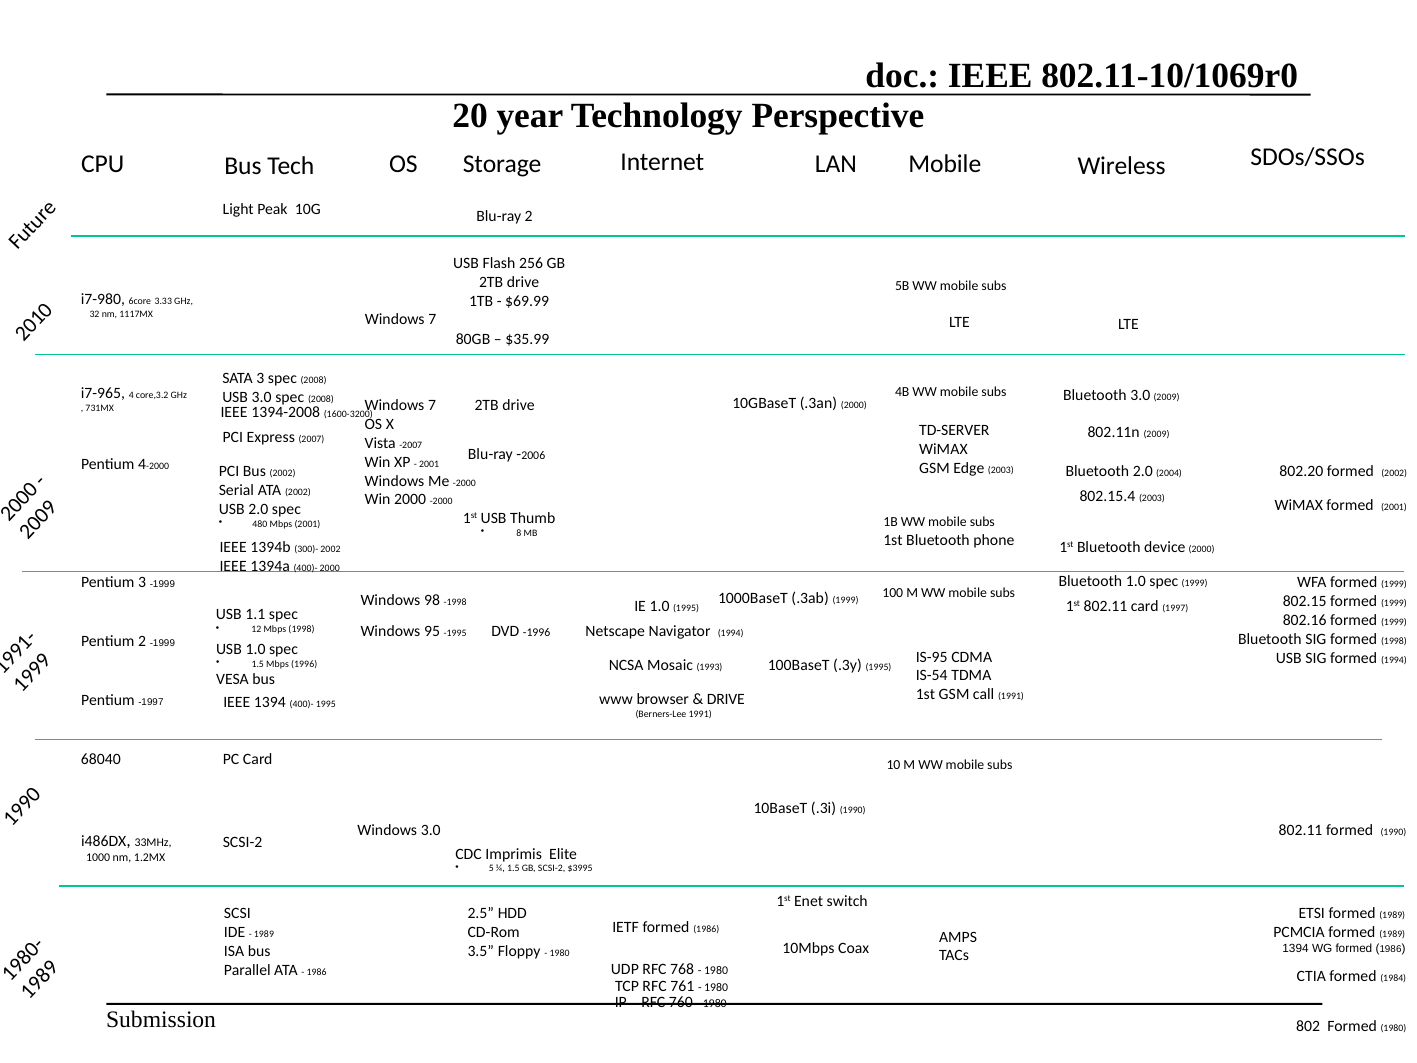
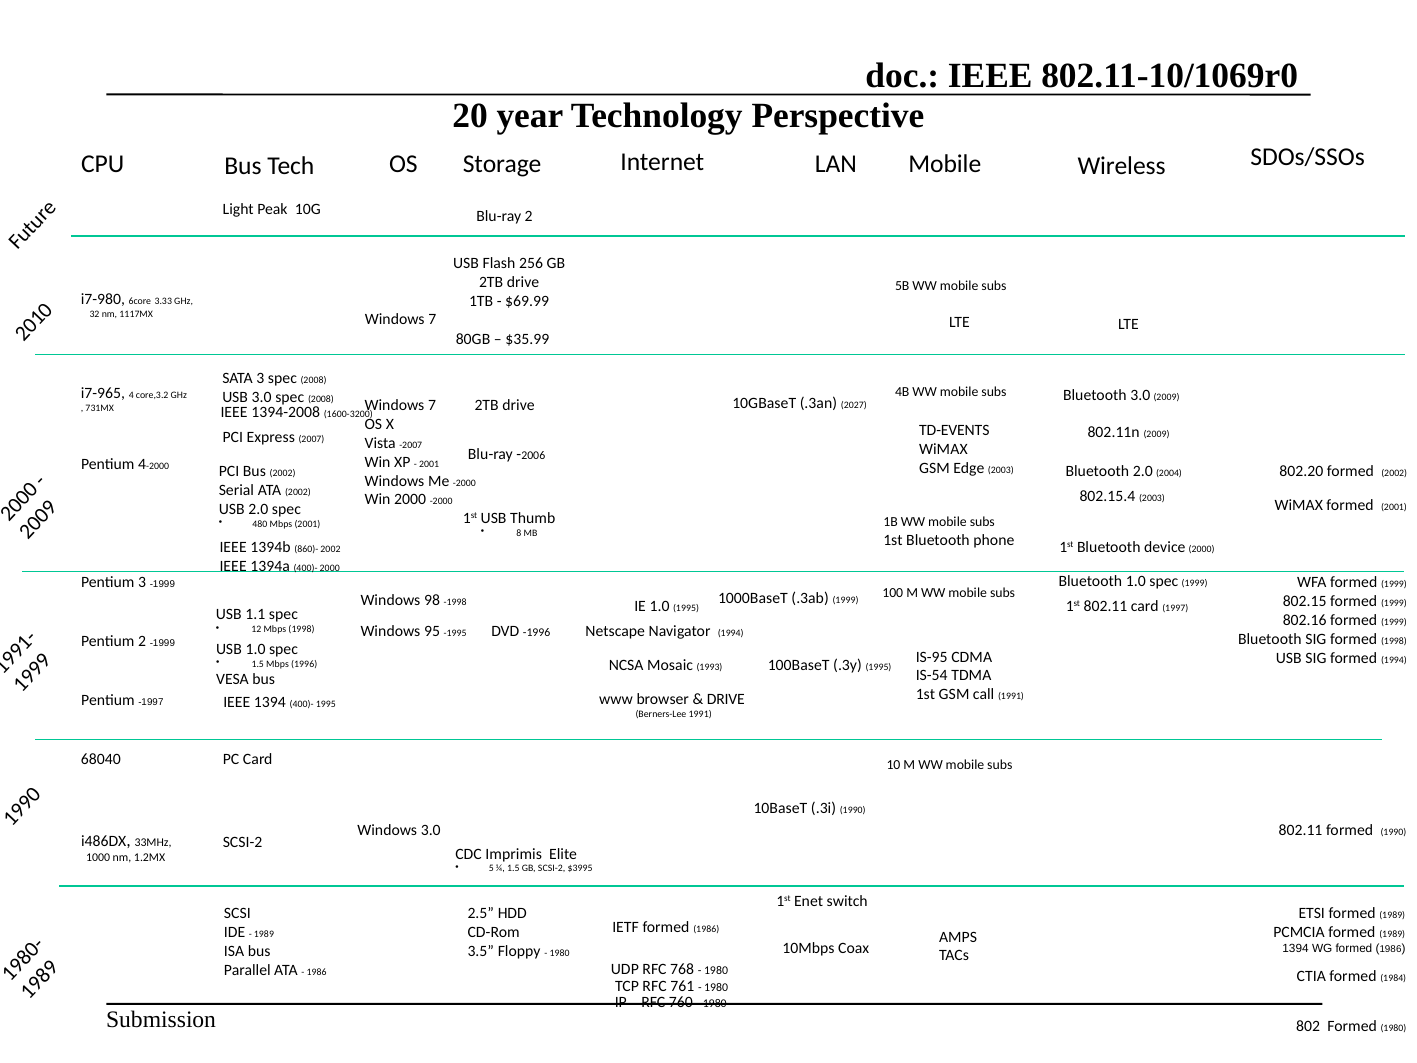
.3an 2000: 2000 -> 2027 (854, 406)
TD-SERVER: TD-SERVER -> TD-EVENTS (954, 430)
300)-: 300)- -> 860)- (306, 549)
